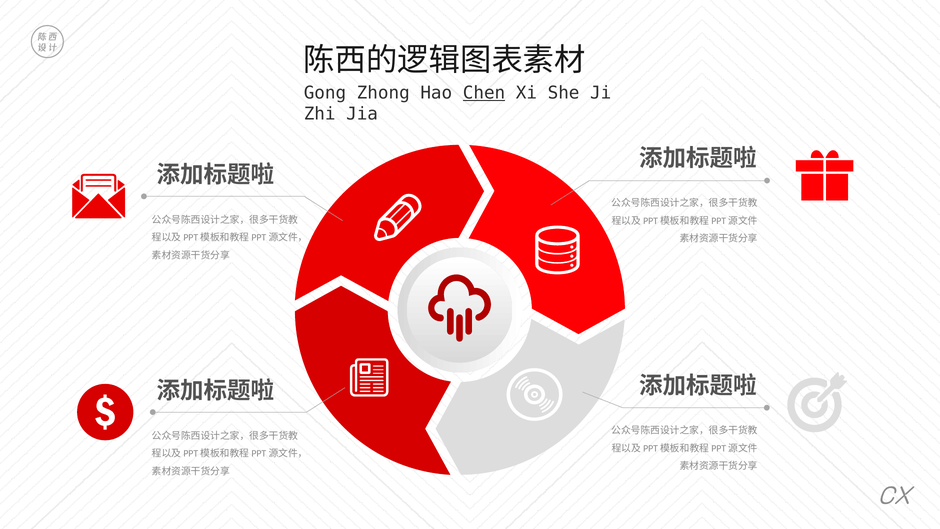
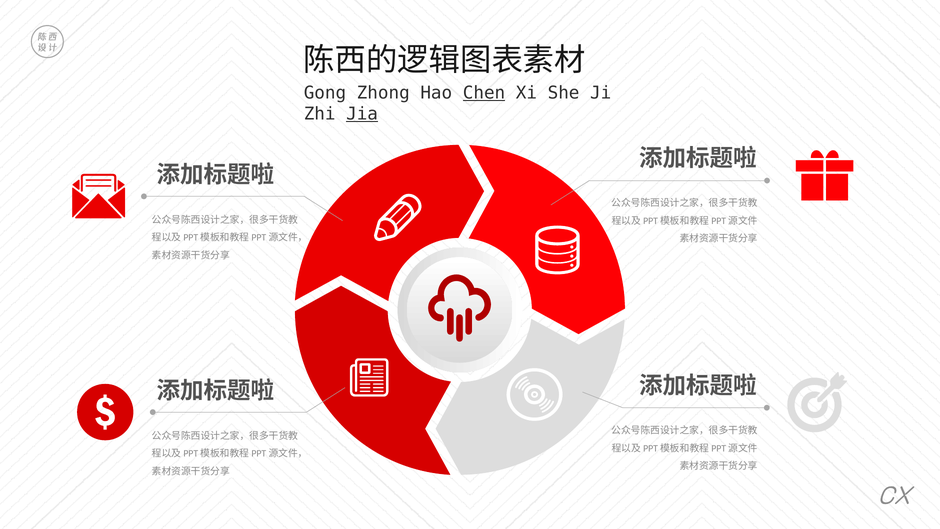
Jia underline: none -> present (362, 114)
